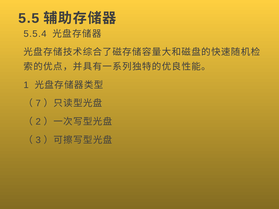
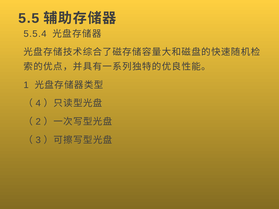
7: 7 -> 4 (38, 103)
